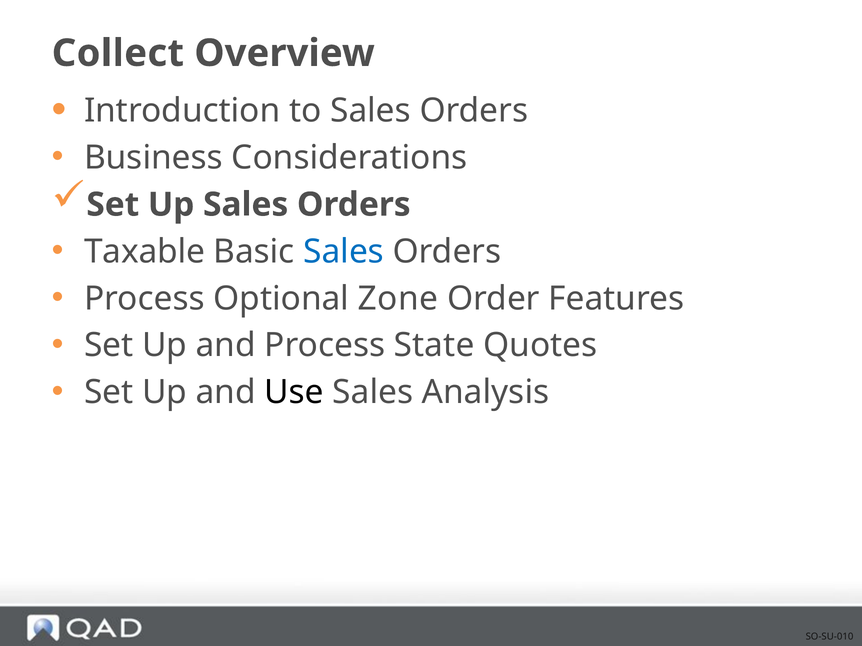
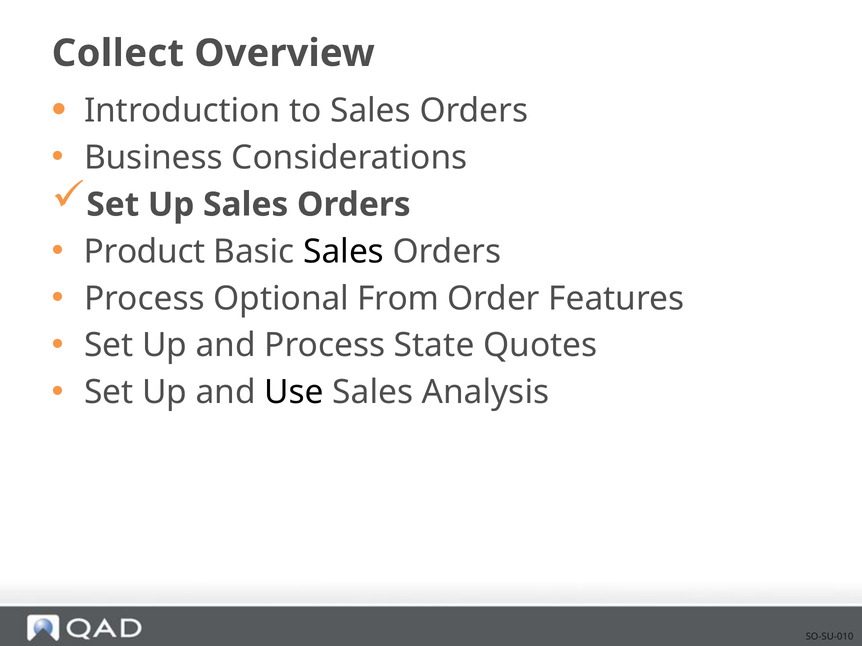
Taxable: Taxable -> Product (145, 252)
Sales colour: blue -> black (344, 252)
Zone: Zone -> From (398, 299)
